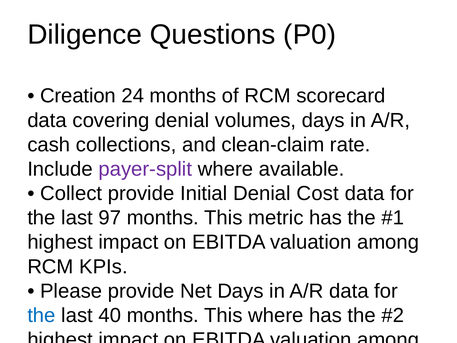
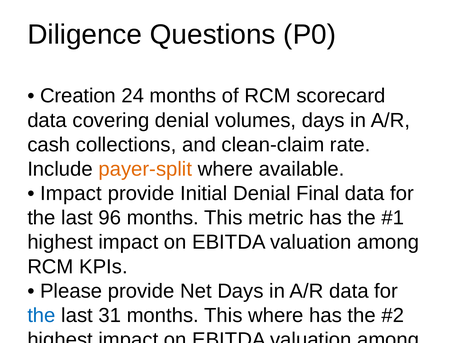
payer-split colour: purple -> orange (145, 169)
Collect: Collect -> Impact (71, 193)
Denial Cost: Cost -> Final (318, 193)
97: 97 -> 96 (110, 218)
40: 40 -> 31 (110, 315)
